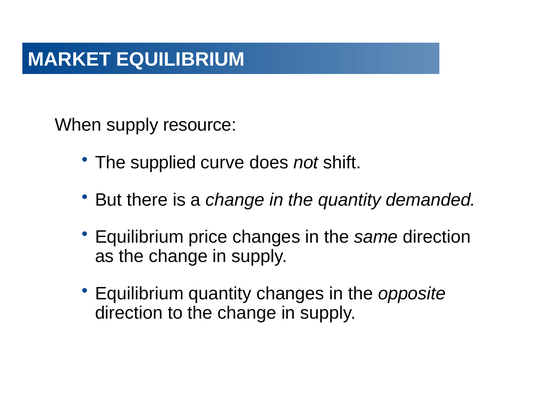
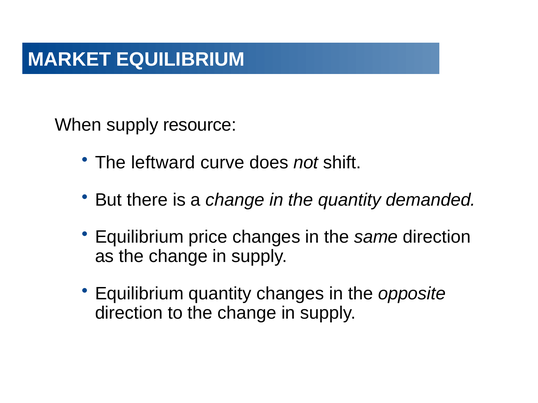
supplied: supplied -> leftward (163, 163)
